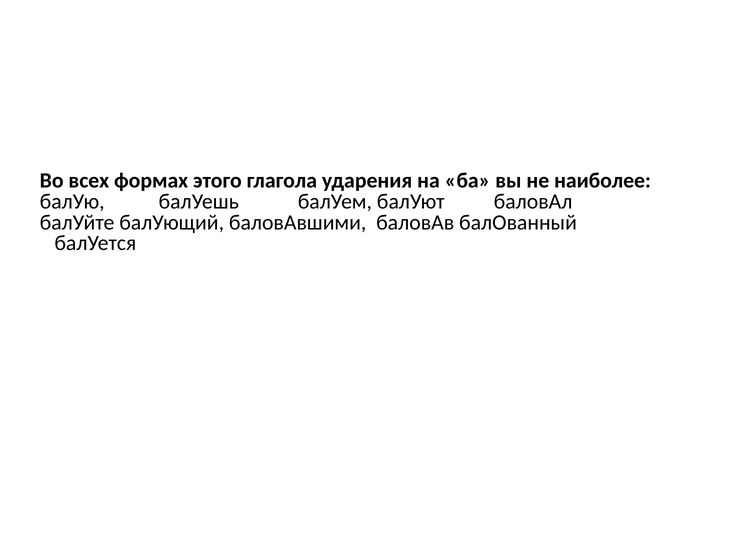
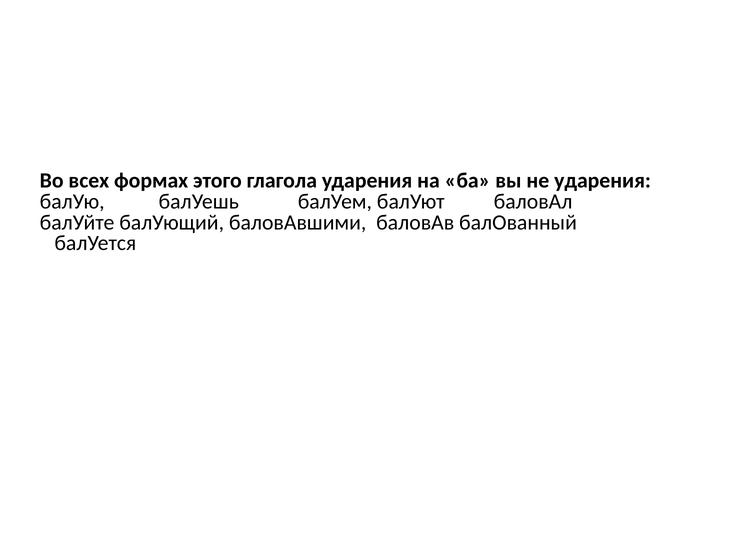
не наиболее: наиболее -> ударения (603, 181)
